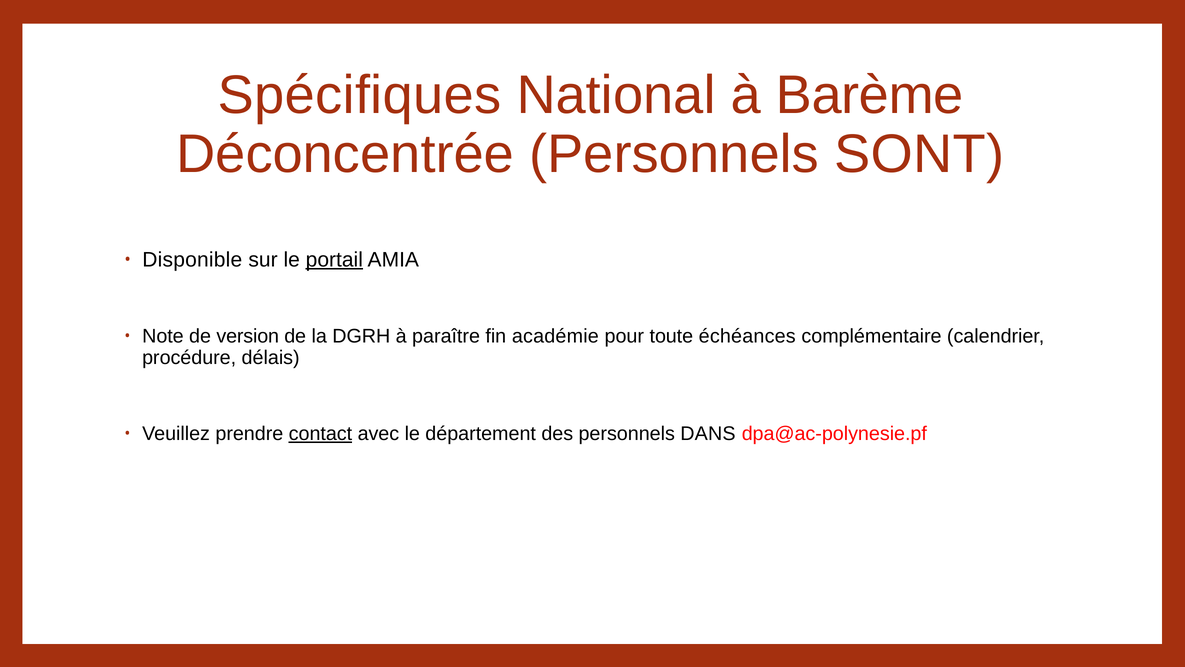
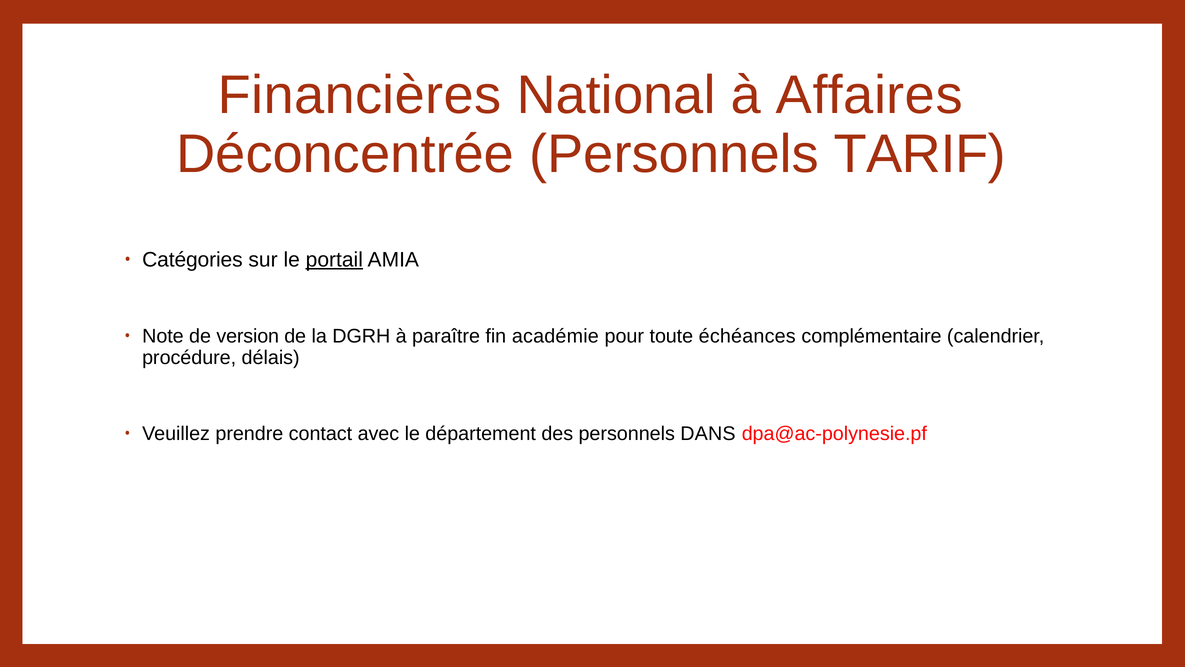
Spécifiques: Spécifiques -> Financières (360, 95)
Barème: Barème -> Affaires (869, 95)
SONT: SONT -> TARIF (920, 154)
Disponible: Disponible -> Catégories (192, 260)
contact underline: present -> none (320, 433)
